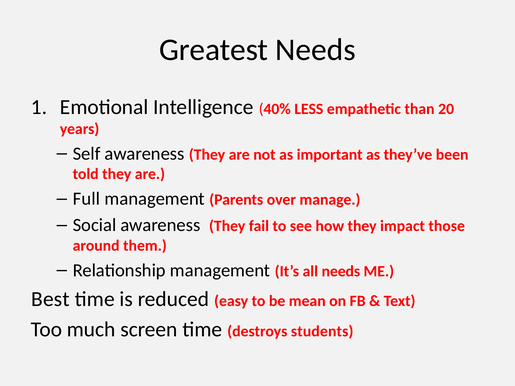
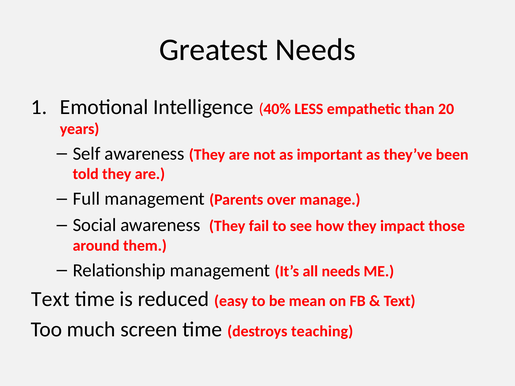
Best: Best -> Text (50, 299)
students: students -> teaching (322, 332)
